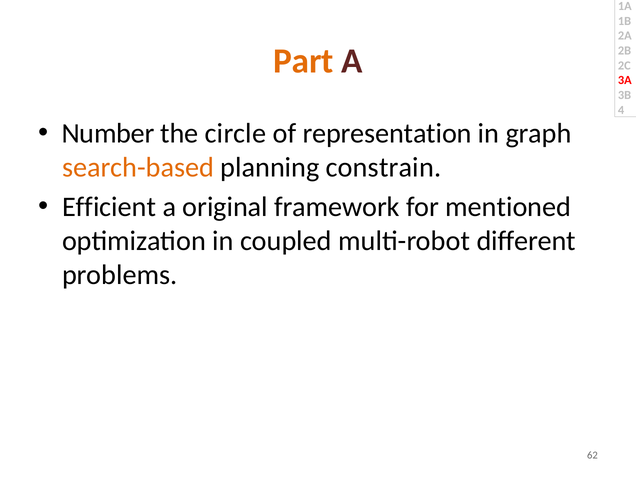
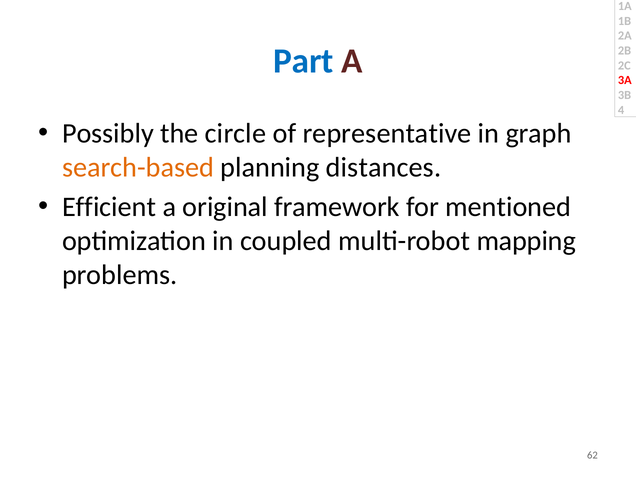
Part colour: orange -> blue (303, 61)
Number: Number -> Possibly (108, 133)
representation: representation -> representative (387, 133)
constrain: constrain -> distances (384, 167)
different: different -> mapping (526, 241)
